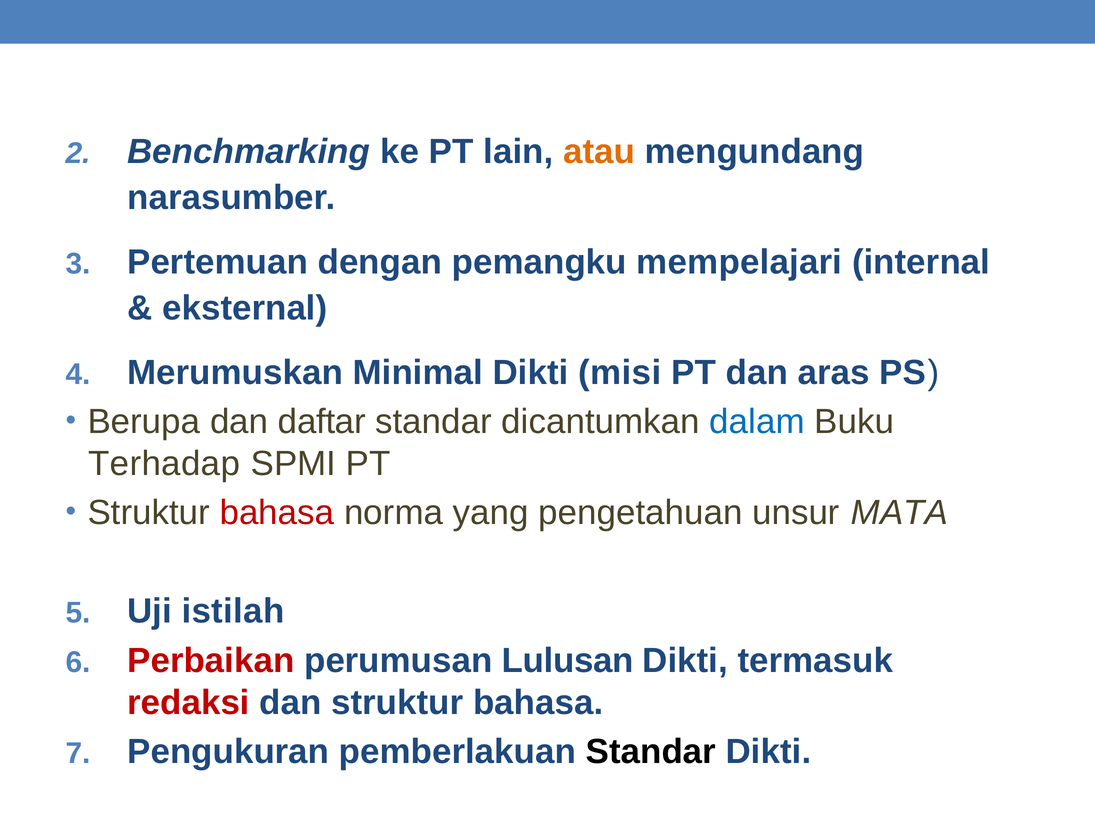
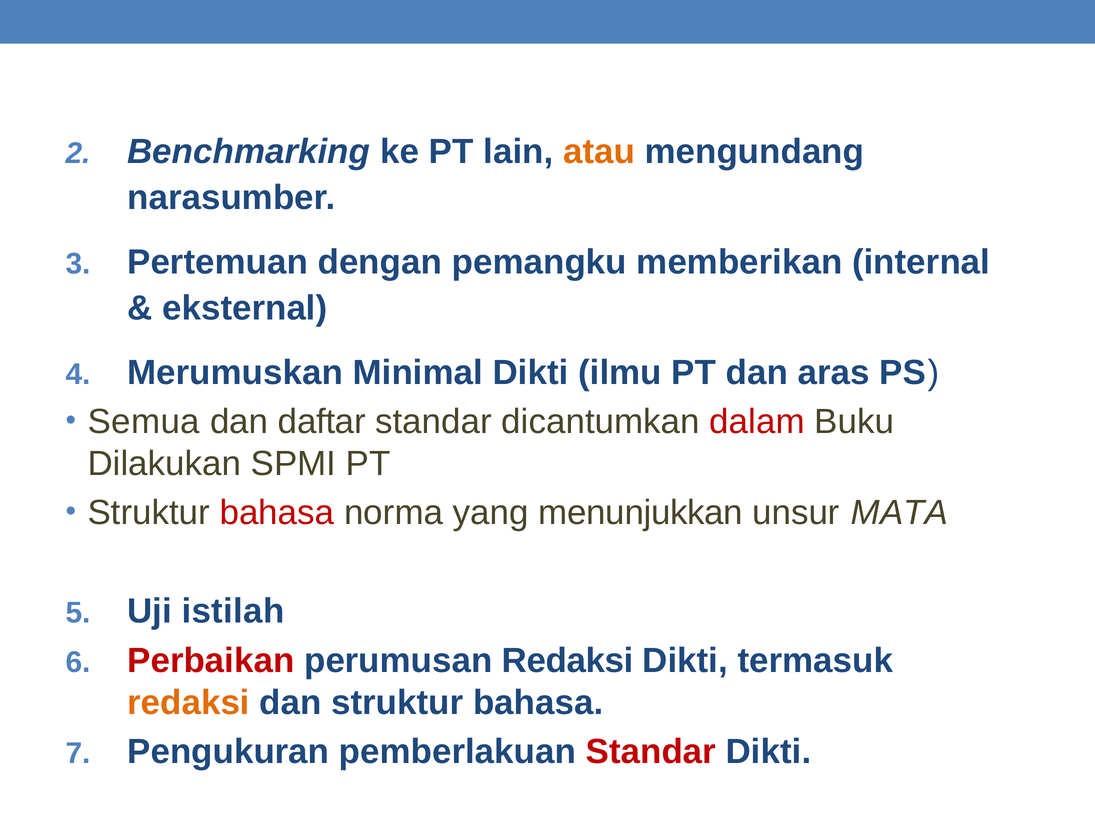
mempelajari: mempelajari -> memberikan (739, 262)
misi: misi -> ilmu (620, 373)
Berupa: Berupa -> Semua (144, 422)
dalam colour: blue -> red (757, 422)
Terhadap: Terhadap -> Dilakukan (164, 464)
pengetahuan: pengetahuan -> menunjukkan (641, 513)
perumusan Lulusan: Lulusan -> Redaksi (568, 661)
redaksi colour: red -> orange (188, 703)
Standar colour: black -> red (651, 752)
